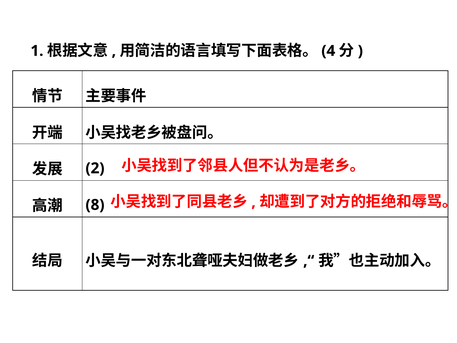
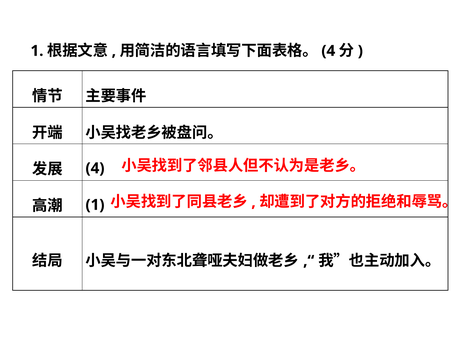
2: 2 -> 4 (95, 168)
8: 8 -> 1 (95, 205)
